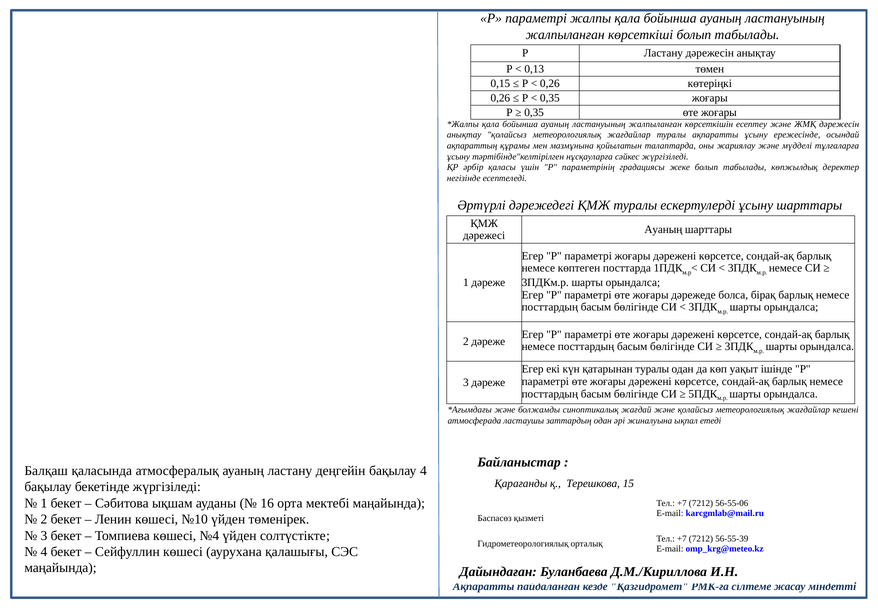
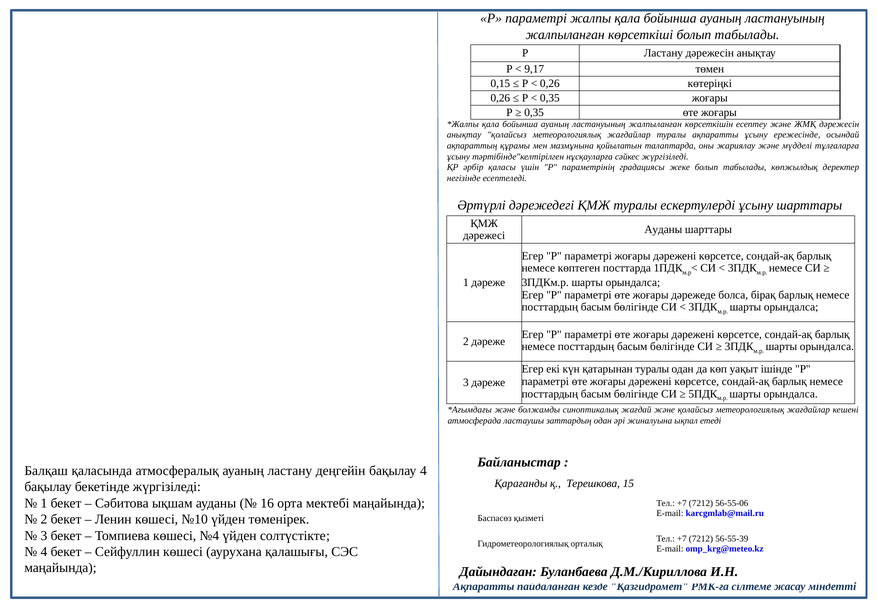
0,13: 0,13 -> 9,17 (534, 69)
Ауаның: Ауаның -> Ауданы (663, 229)
